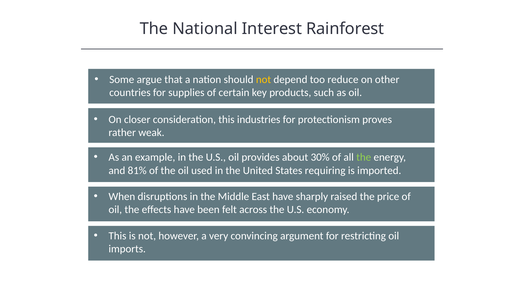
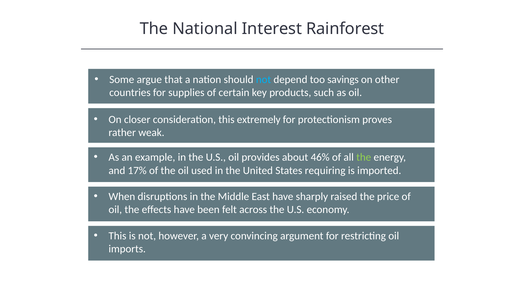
not colour: yellow -> light blue (264, 80)
reduce: reduce -> savings (343, 80)
industries: industries -> extremely (259, 119)
30%: 30% -> 46% (320, 157)
81%: 81% -> 17% (137, 170)
